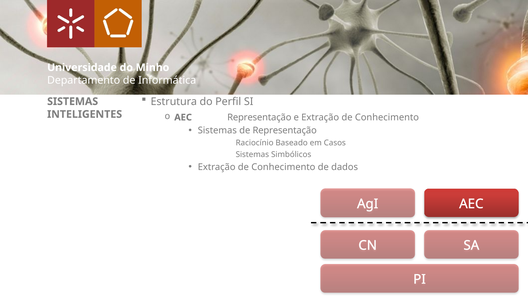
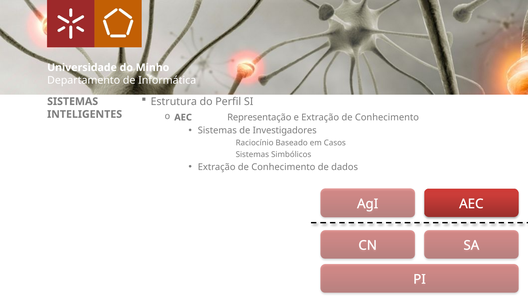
de Representação: Representação -> Investigadores (285, 130)
